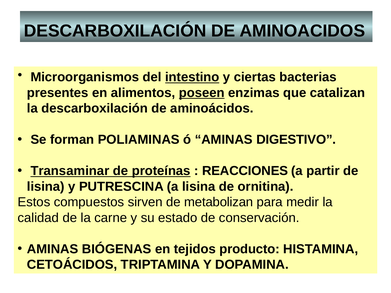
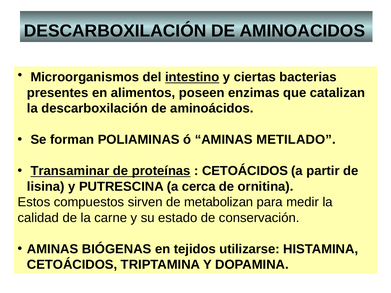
poseen underline: present -> none (202, 93)
DIGESTIVO: DIGESTIVO -> METILADO (296, 140)
REACCIONES: REACCIONES -> CETOÁCIDOS (245, 171)
a lisina: lisina -> cerca (199, 187)
producto: producto -> utilizarse (250, 249)
